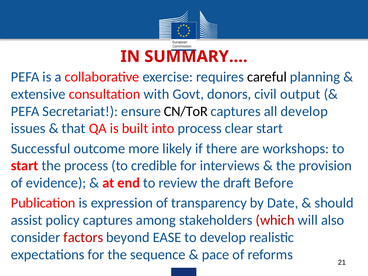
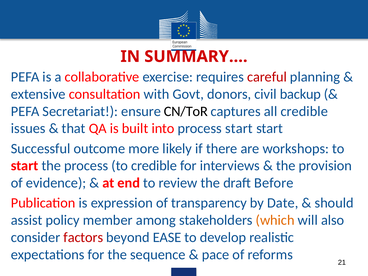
careful colour: black -> red (267, 77)
output: output -> backup (300, 94)
all develop: develop -> credible (304, 111)
process clear: clear -> start (239, 129)
policy captures: captures -> member (108, 220)
which colour: red -> orange (275, 220)
